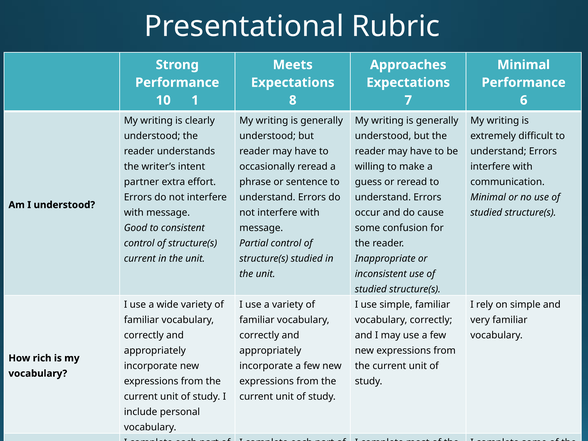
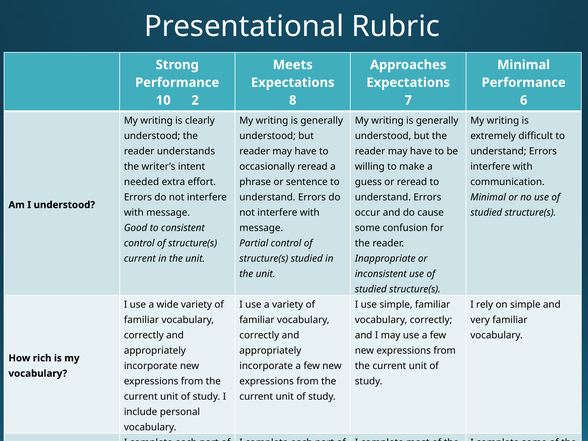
1: 1 -> 2 (195, 100)
partner: partner -> needed (142, 182)
